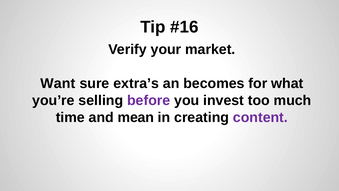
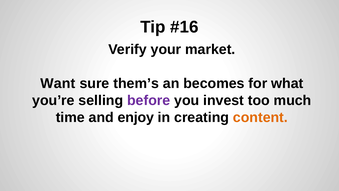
extra’s: extra’s -> them’s (136, 83)
mean: mean -> enjoy (136, 117)
content colour: purple -> orange (260, 117)
